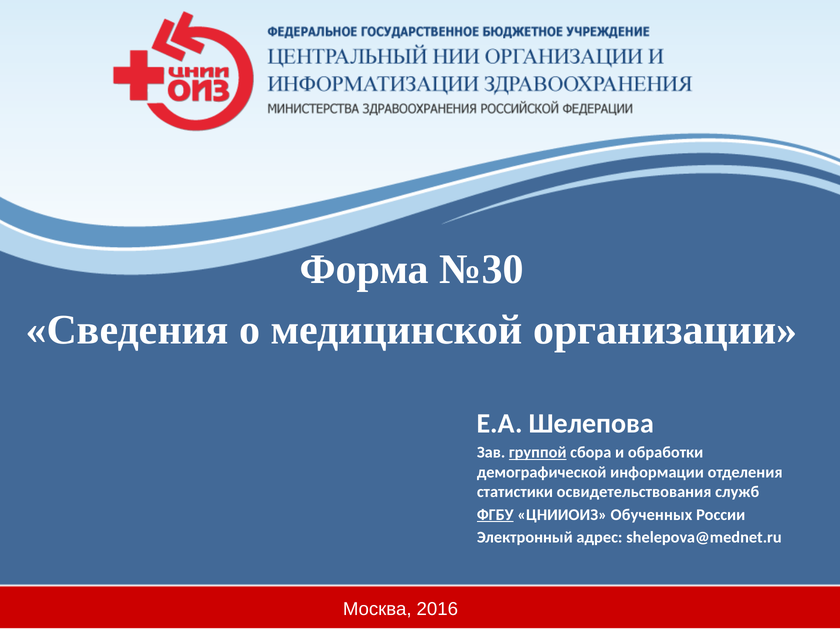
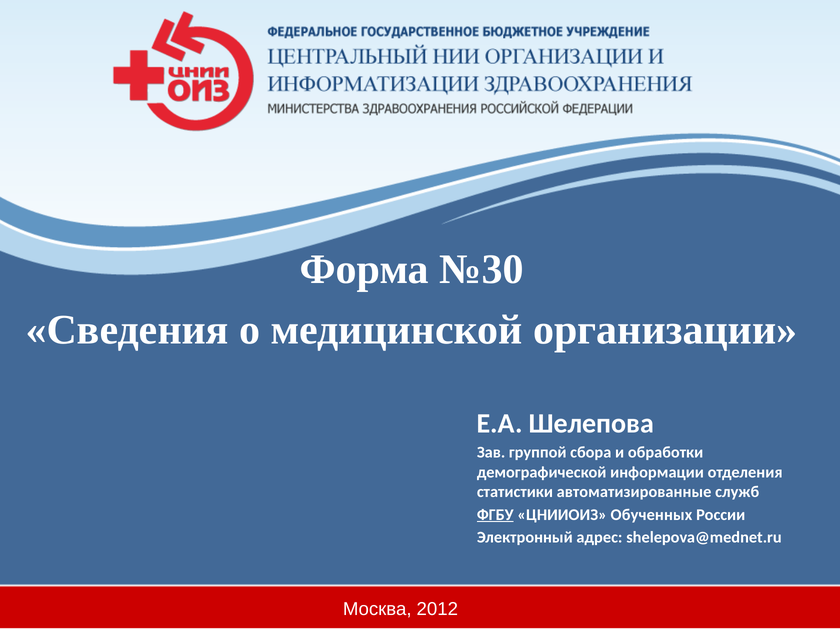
группой underline: present -> none (538, 453)
освидетельствования: освидетельствования -> автоматизированные (634, 492)
2016: 2016 -> 2012 (437, 609)
